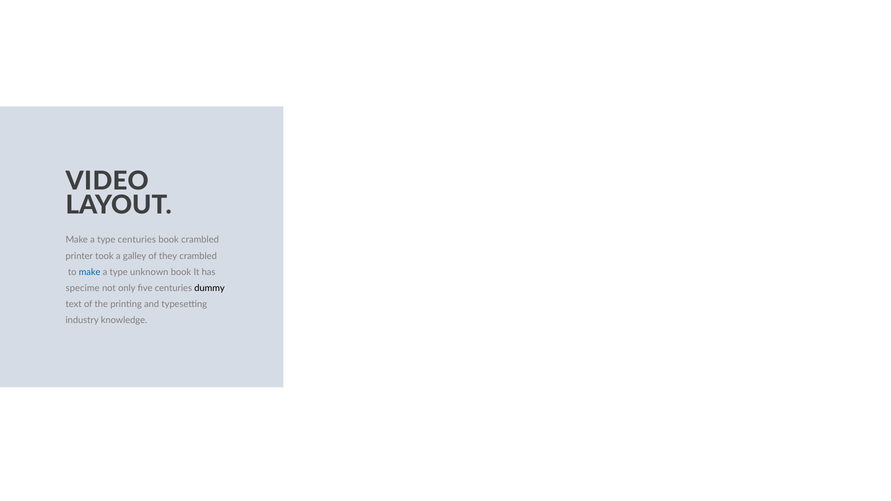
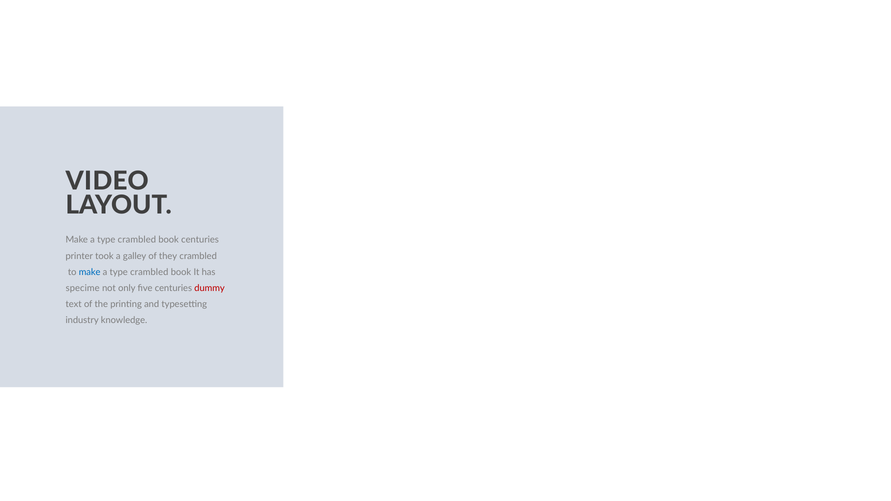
centuries: centuries -> crambled (137, 240)
book crambled: crambled -> centuries (200, 240)
unknown: unknown -> crambled (149, 272)
dummy colour: black -> red (210, 288)
